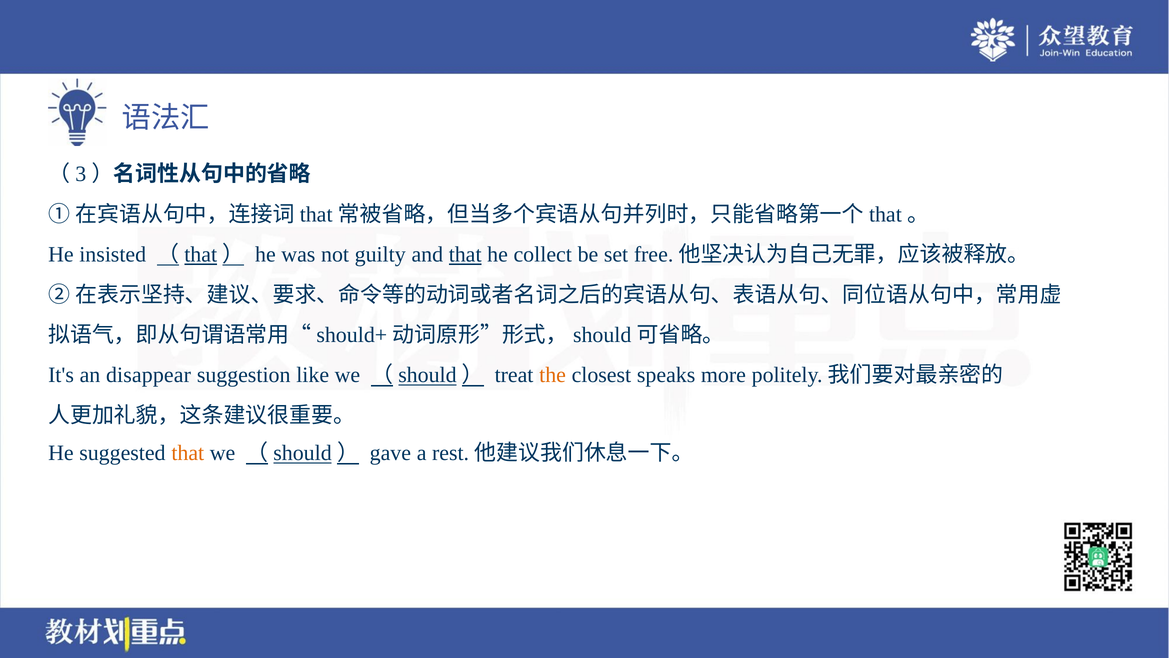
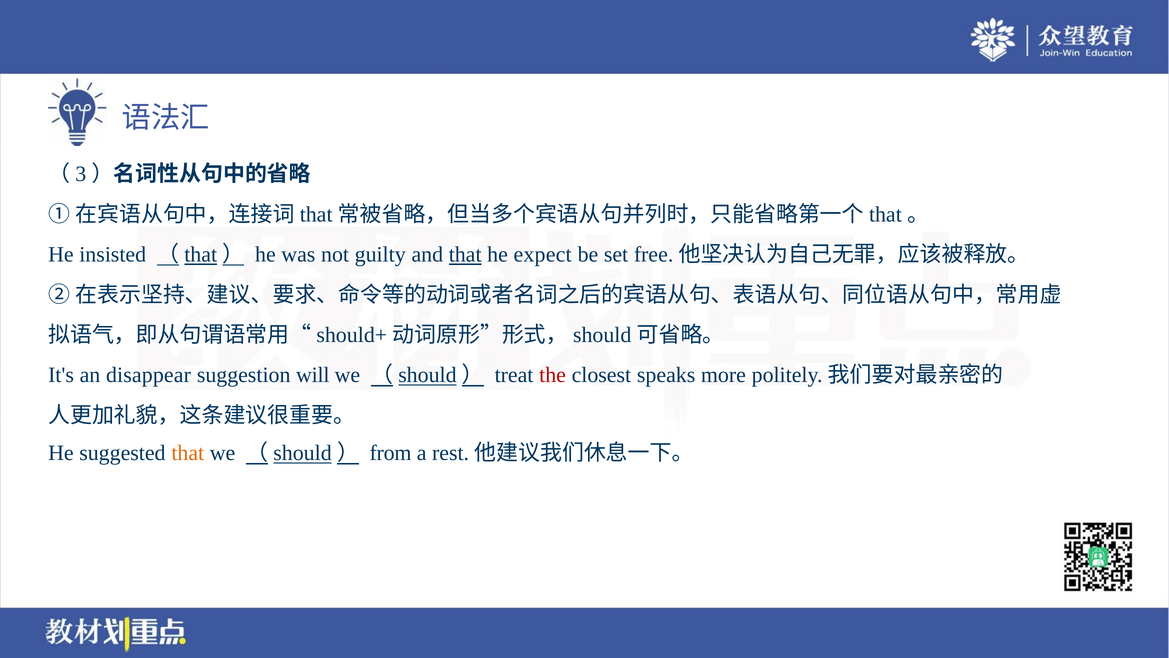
collect: collect -> expect (543, 254)
like: like -> will (313, 375)
the colour: orange -> red (553, 375)
gave: gave -> from (390, 453)
